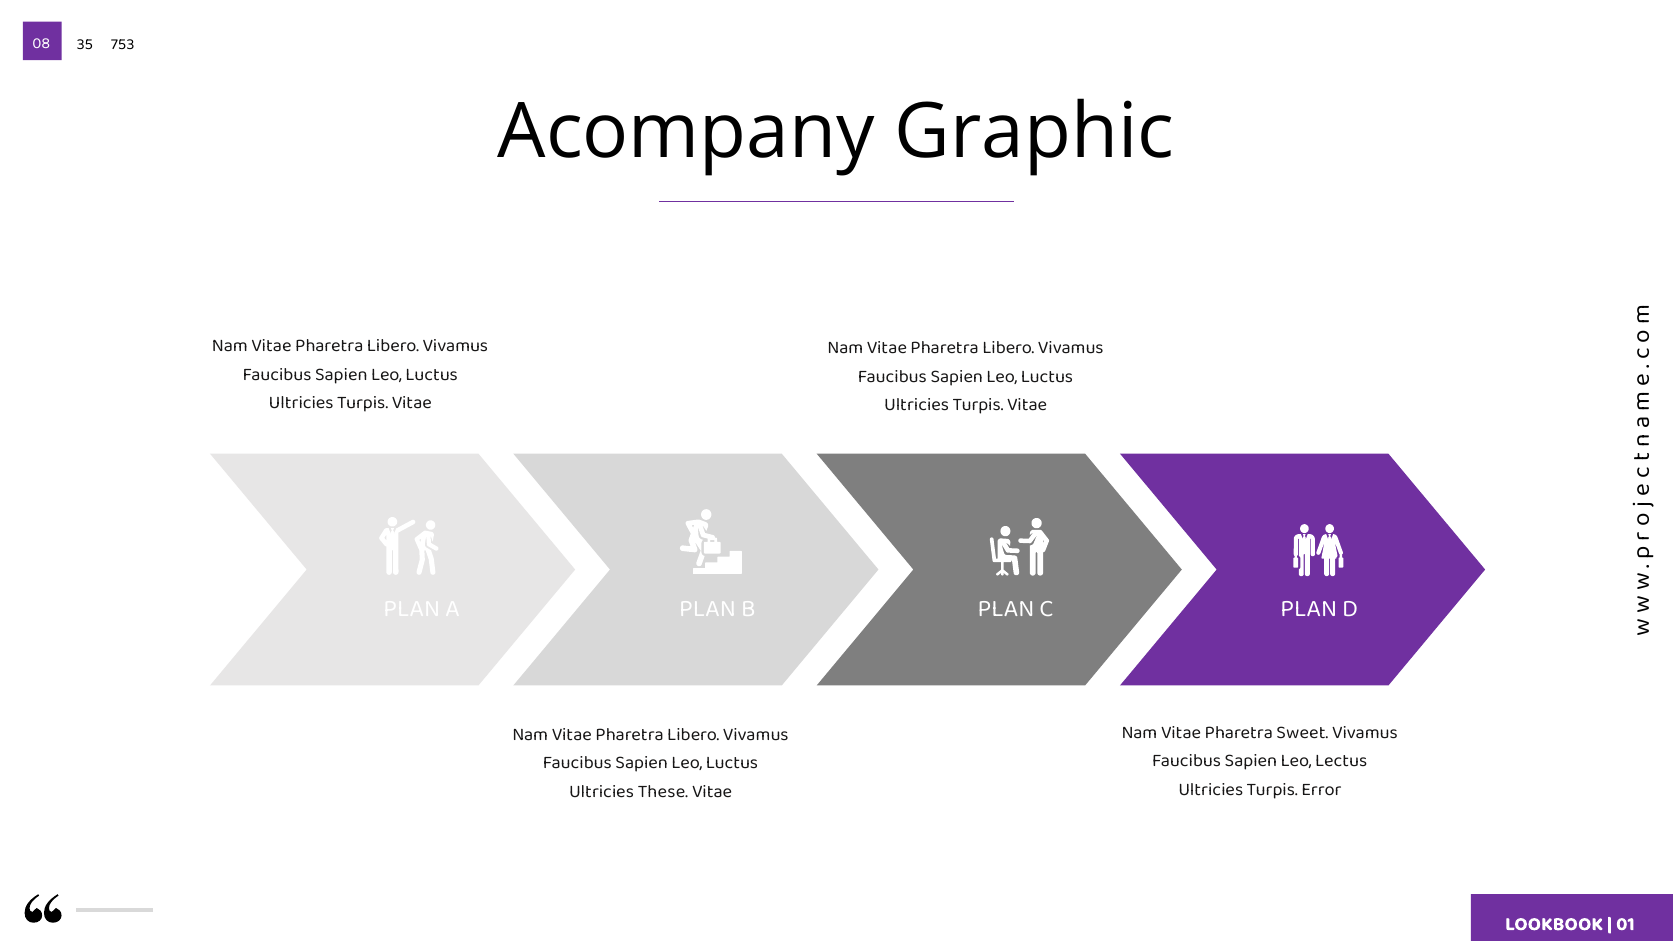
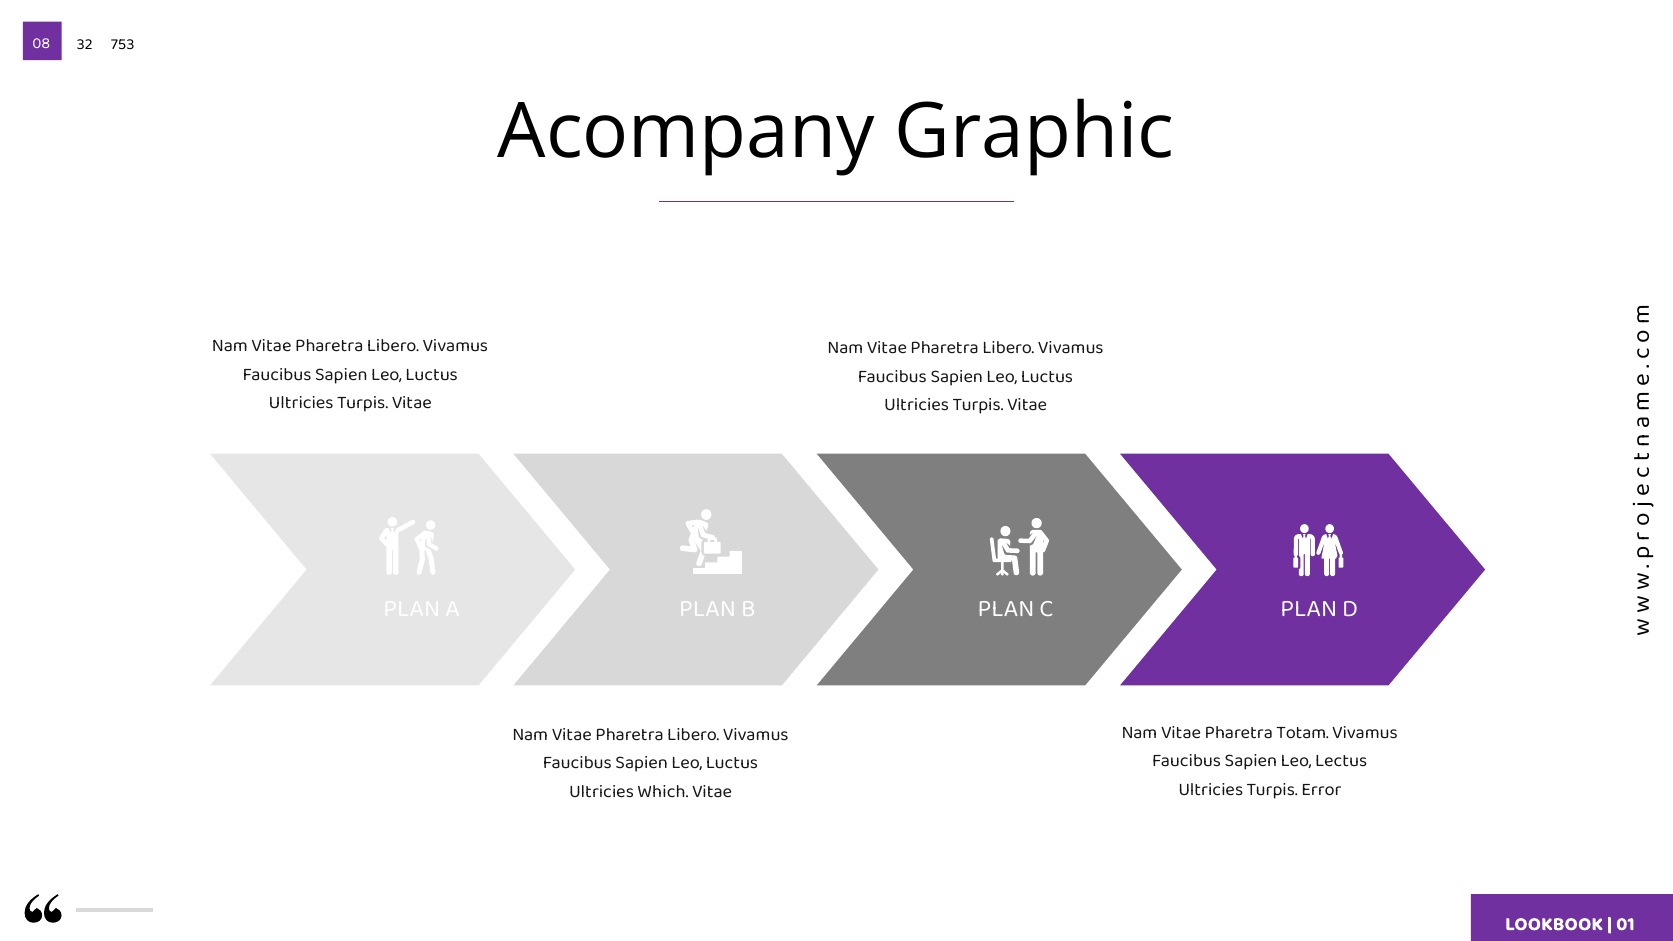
35: 35 -> 32 (85, 44)
Sweet: Sweet -> Totam (1303, 732)
These: These -> Which (663, 791)
